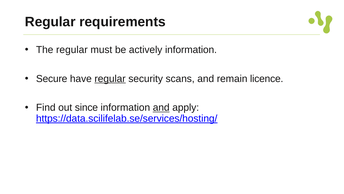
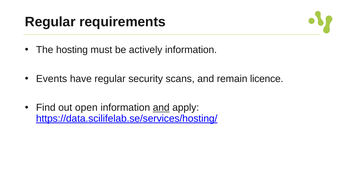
The regular: regular -> hosting (72, 50)
Secure: Secure -> Events (52, 78)
regular underline: present -> none (110, 78)
since: since -> open (86, 107)
